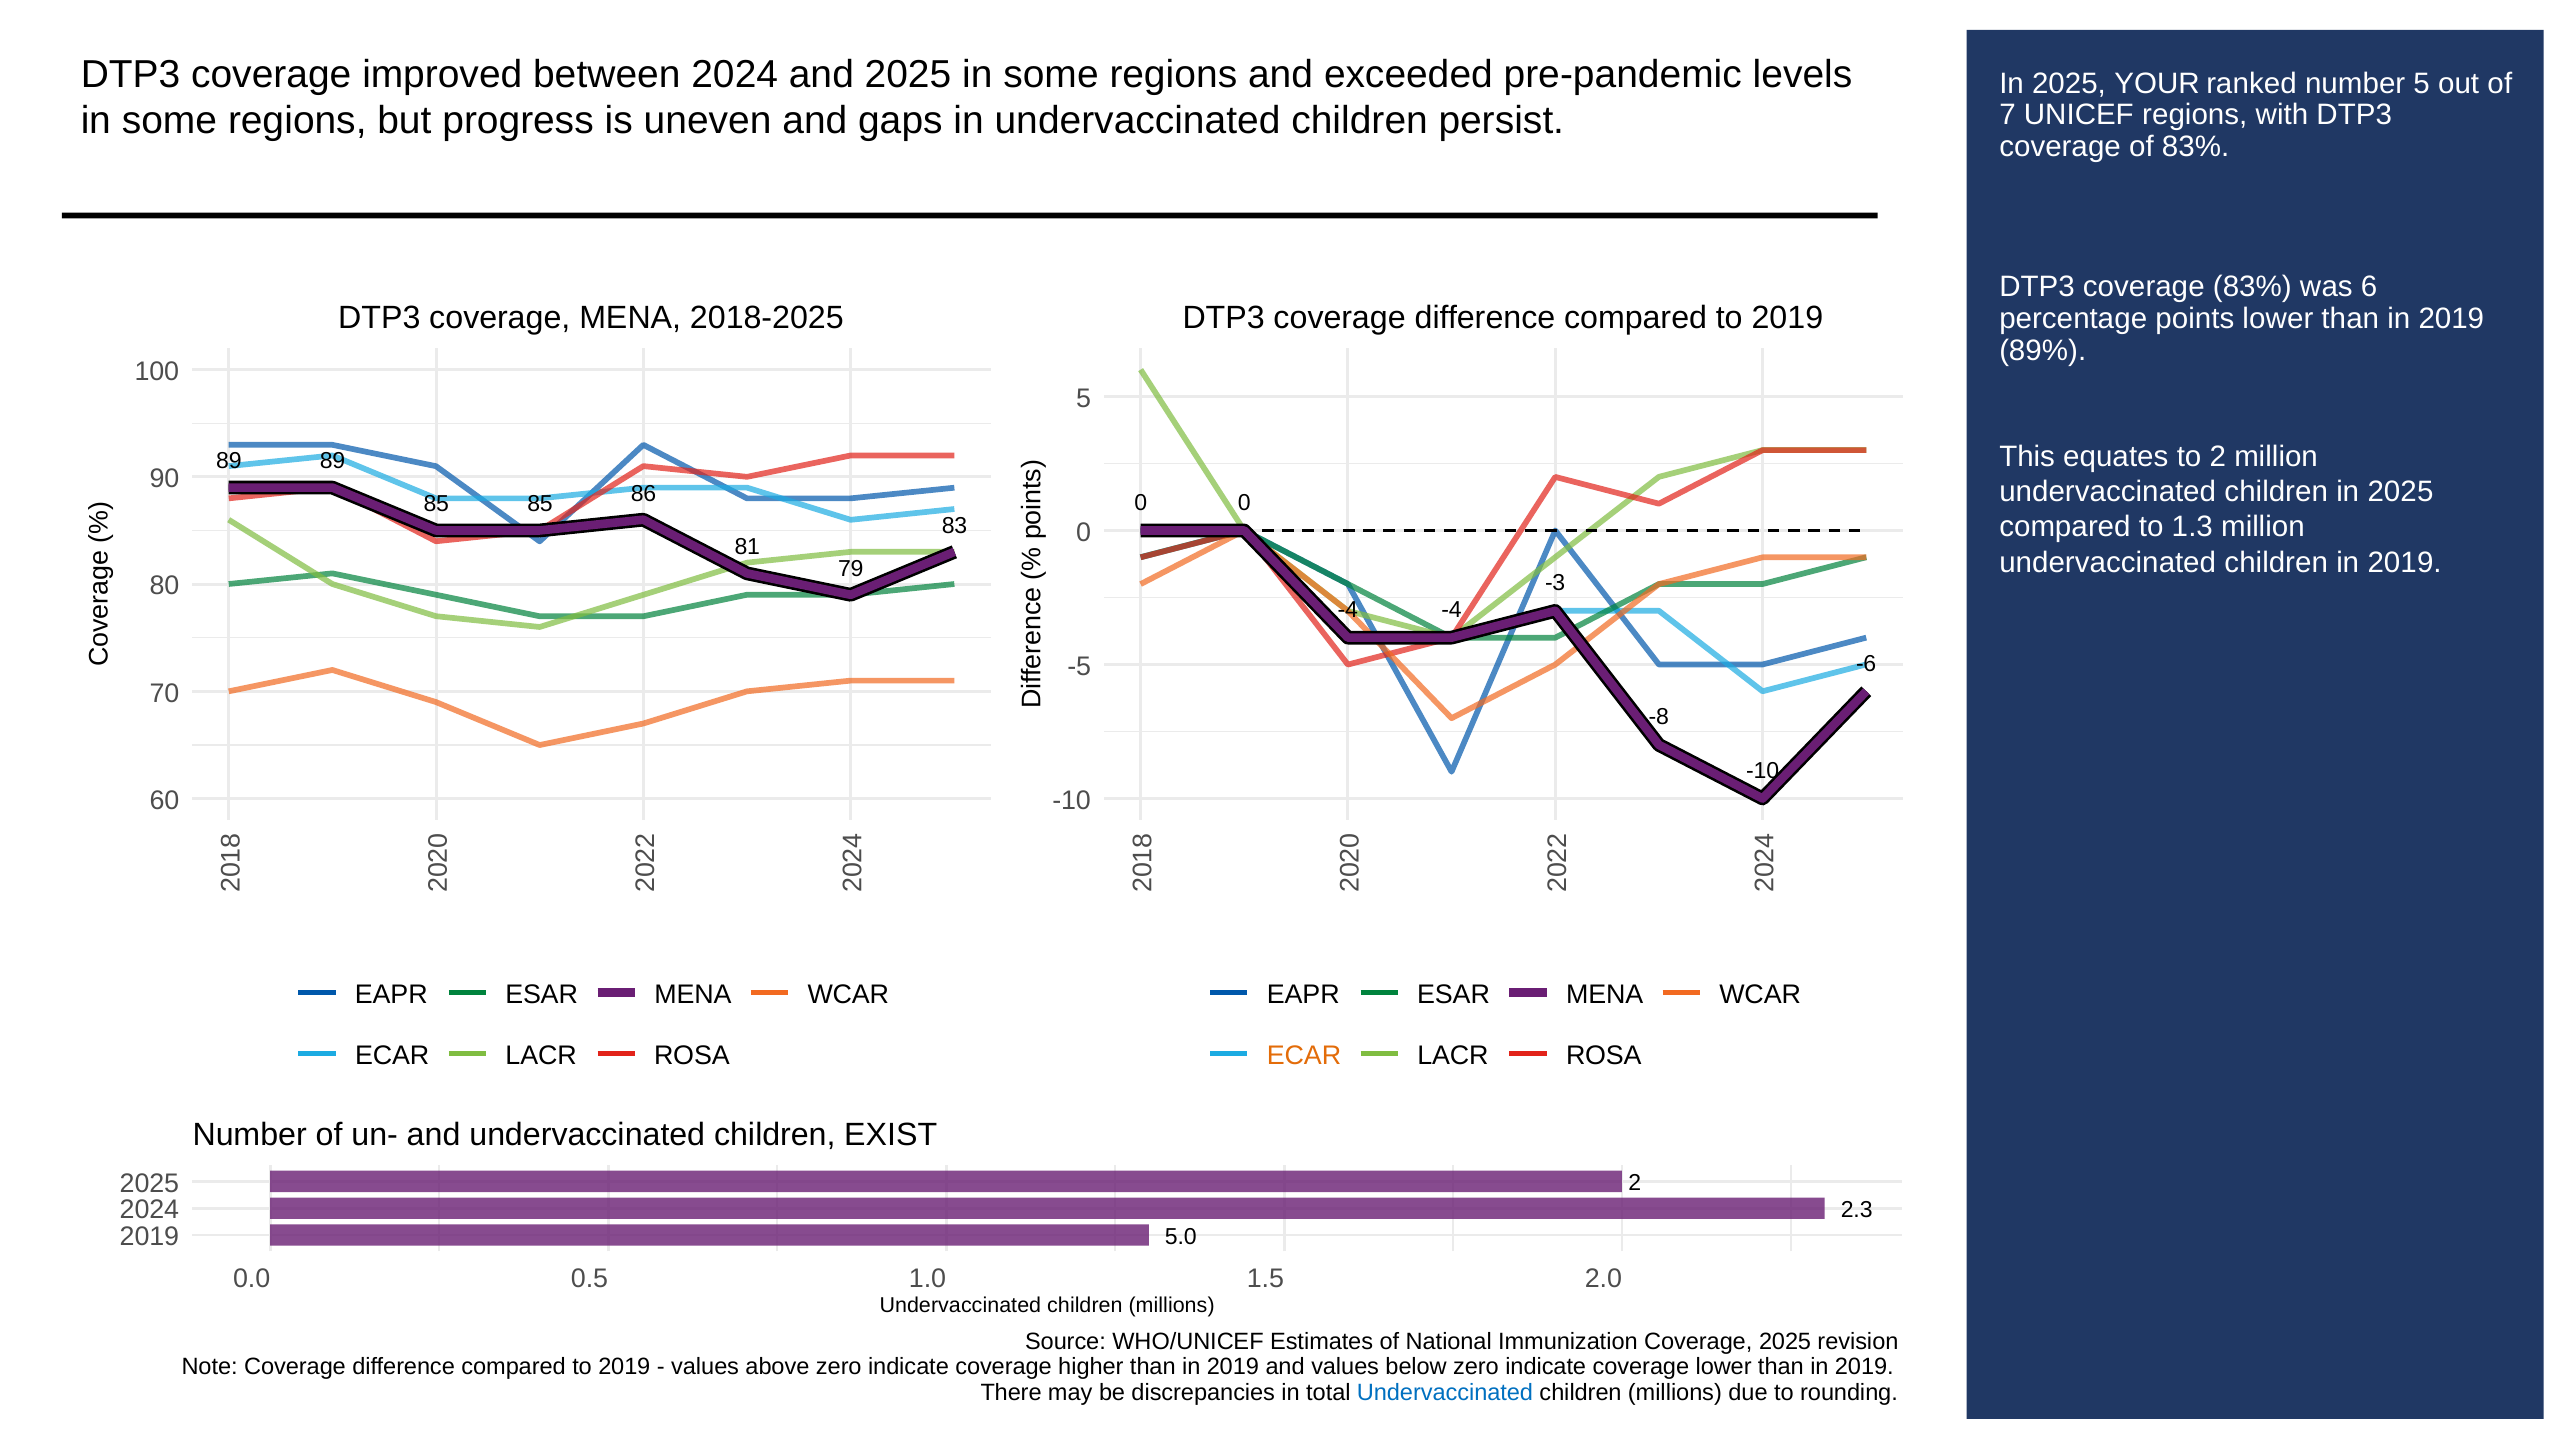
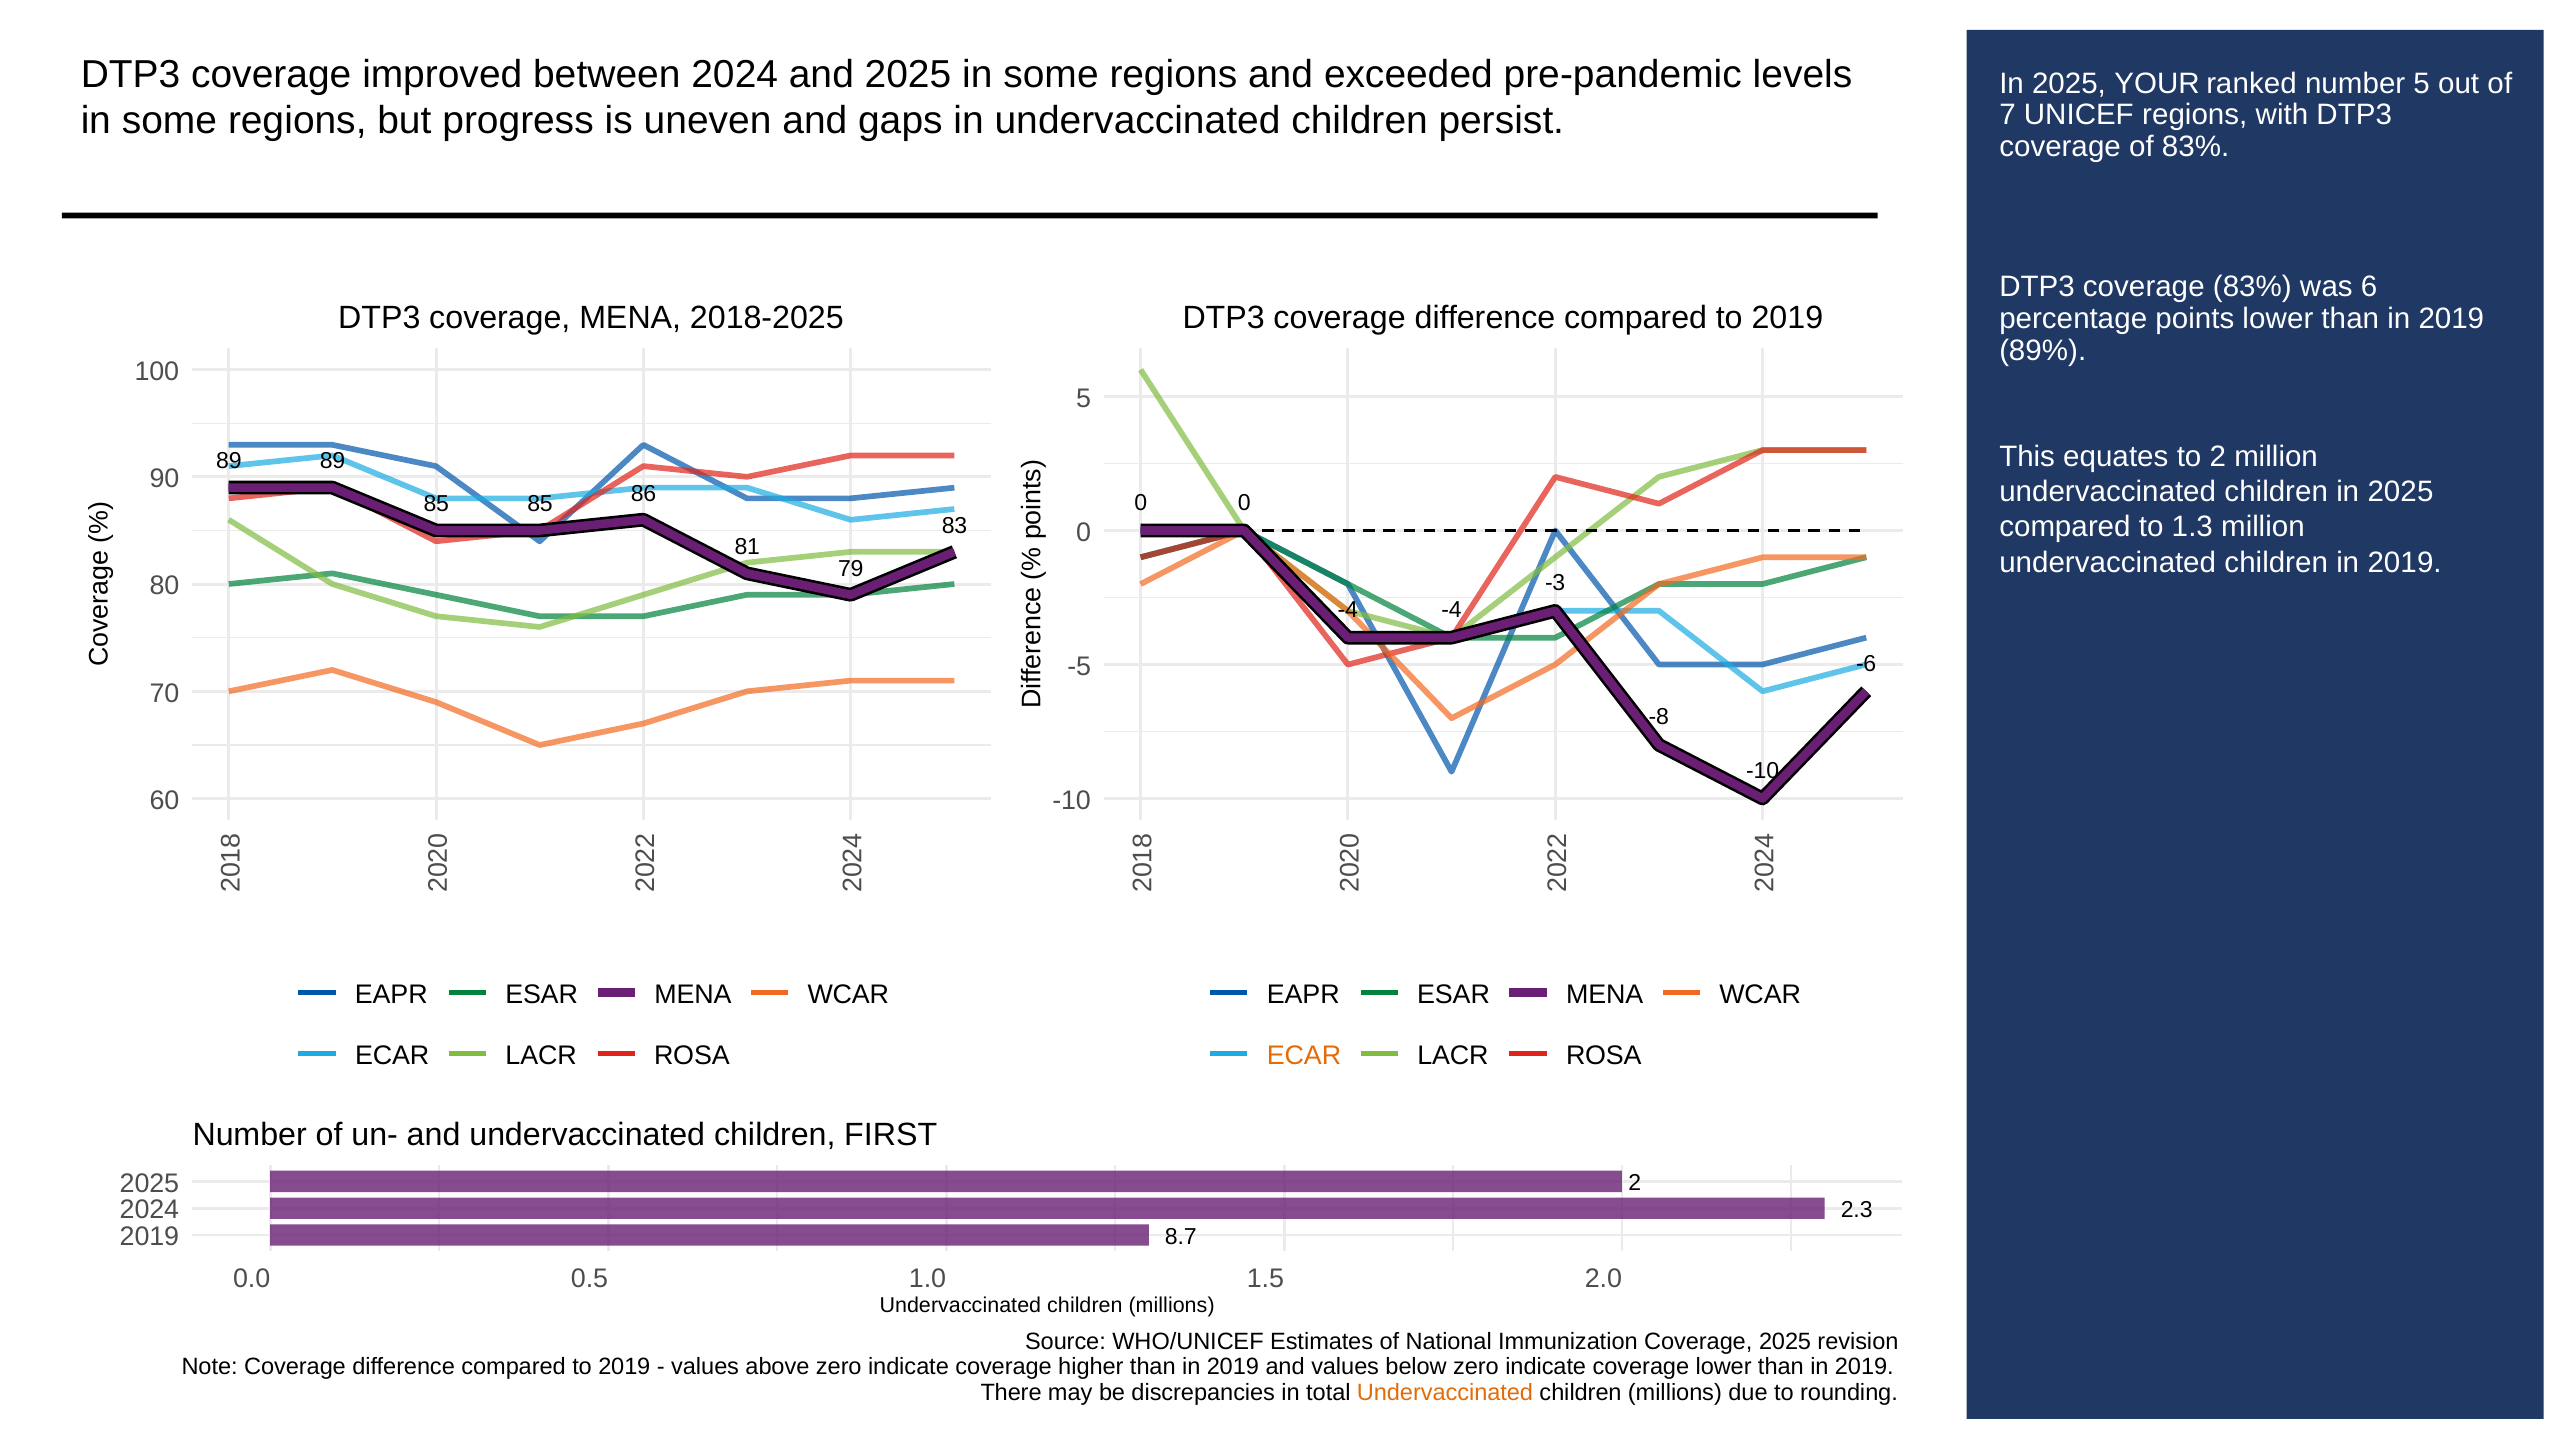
EXIST: EXIST -> FIRST (891, 1135)
5.0: 5.0 -> 8.7 (1181, 1237)
Undervaccinated colour: blue -> orange (1445, 1392)
